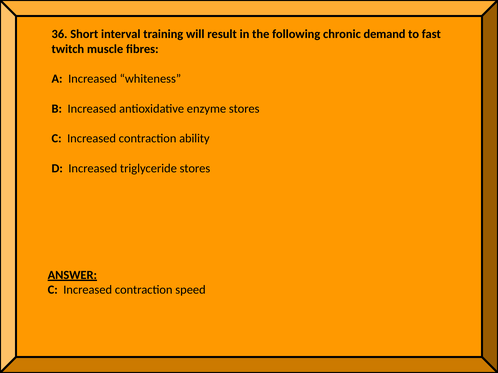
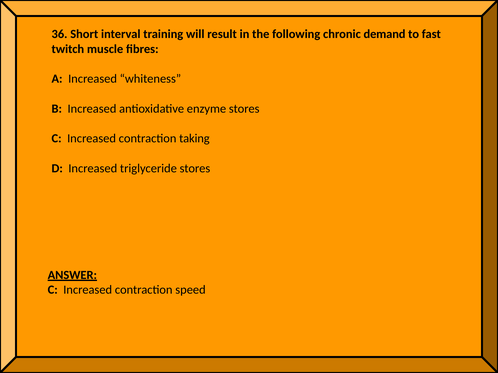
ability: ability -> taking (194, 139)
